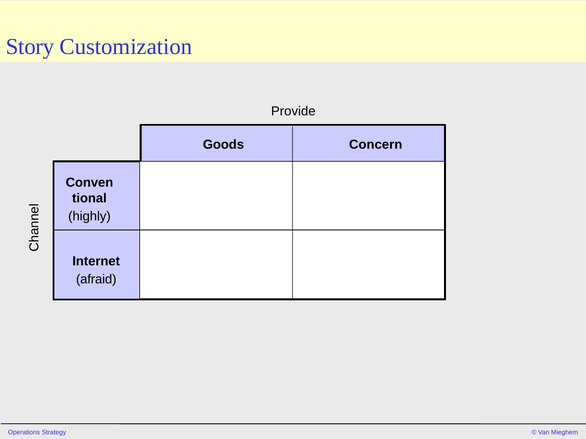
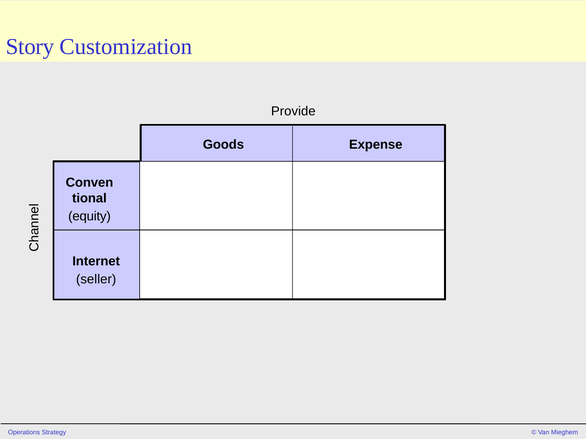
Concern: Concern -> Expense (376, 145)
highly: highly -> equity (90, 217)
afraid: afraid -> seller (96, 280)
